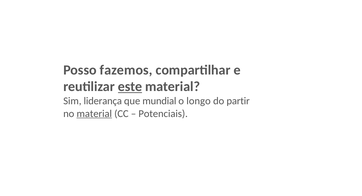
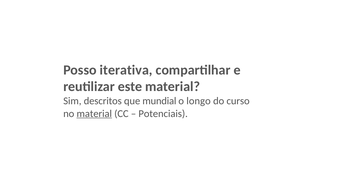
fazemos: fazemos -> iterativa (126, 70)
este underline: present -> none (130, 87)
liderança: liderança -> descritos (103, 101)
partir: partir -> curso (238, 101)
